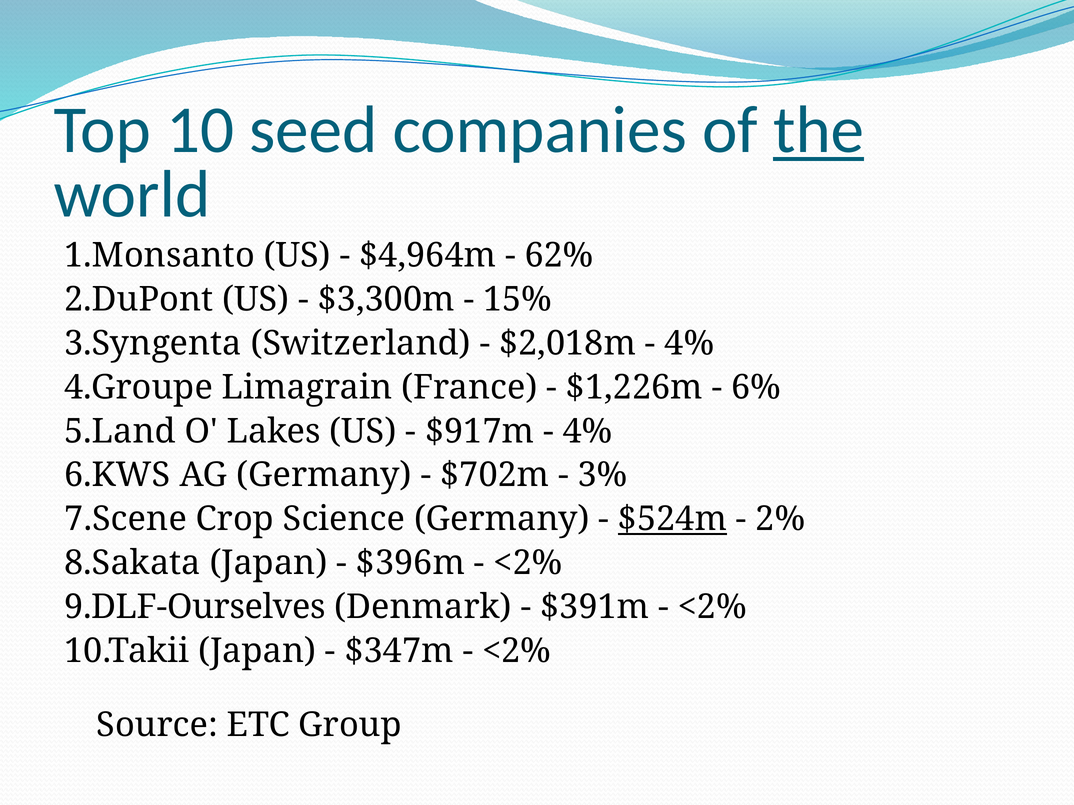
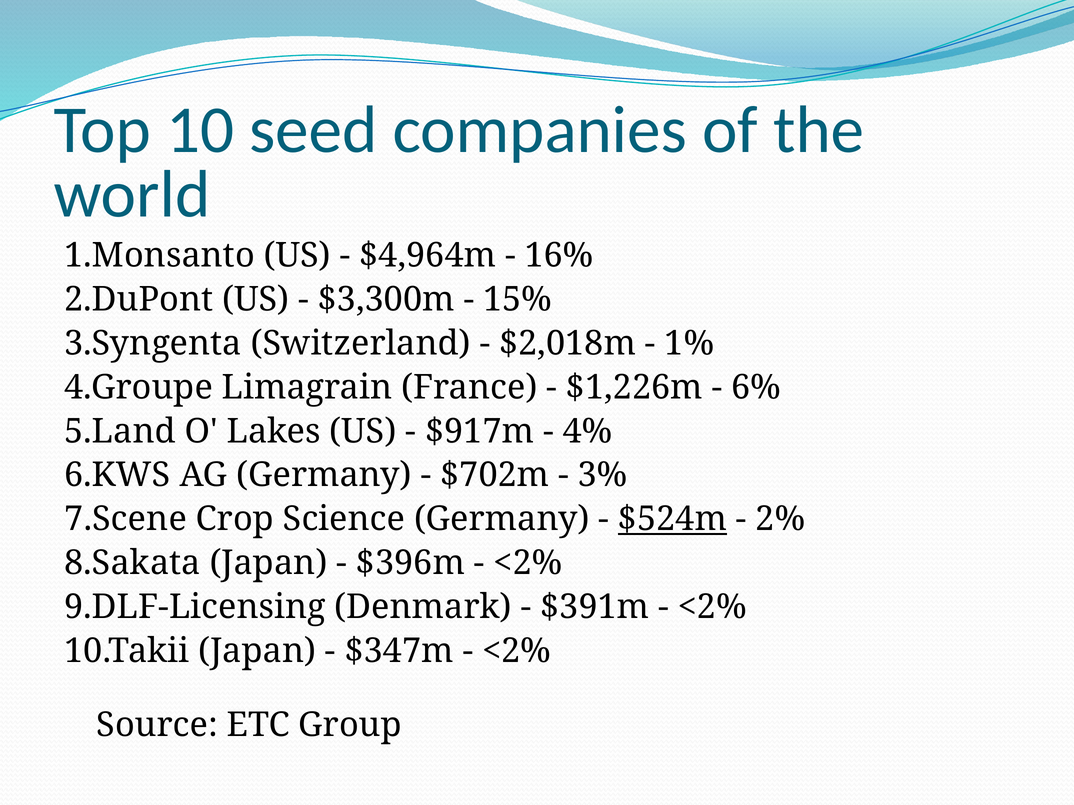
the underline: present -> none (819, 130)
62%: 62% -> 16% (559, 256)
4%: 4% -> 1% (689, 344)
9.DLF-Ourselves: 9.DLF-Ourselves -> 9.DLF-Licensing (195, 607)
